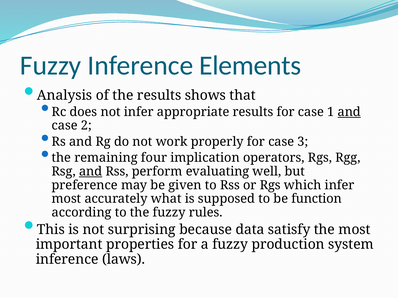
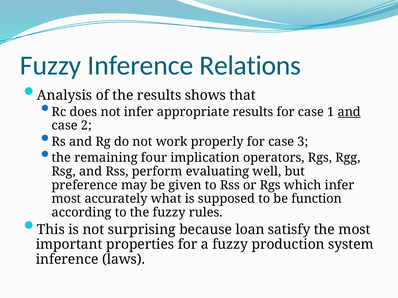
Elements: Elements -> Relations (250, 66)
and underline: present -> none (91, 172)
data: data -> loan (250, 230)
